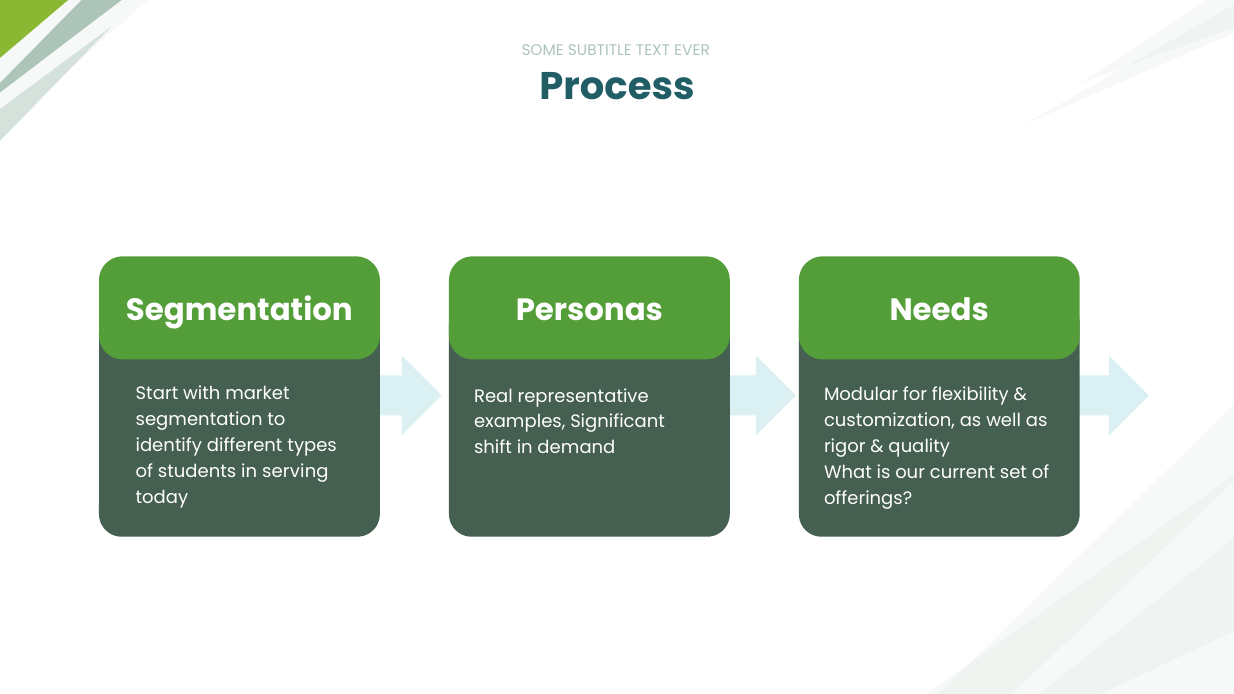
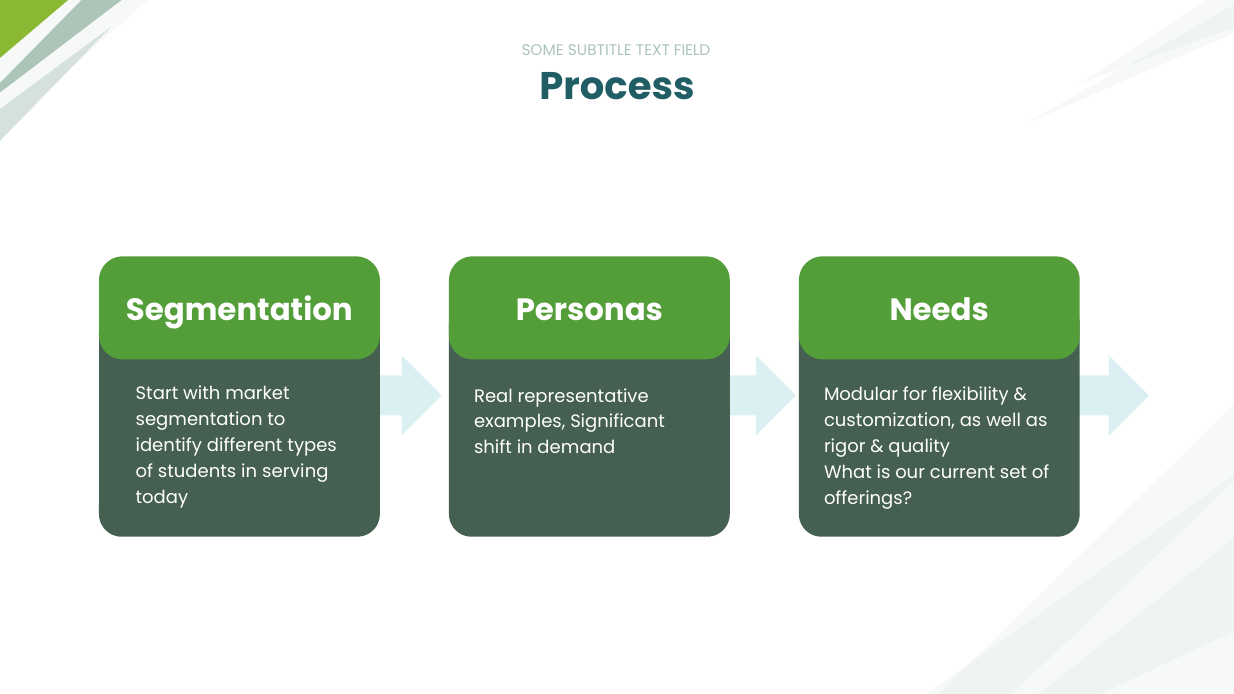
EVER: EVER -> FIELD (692, 51)
